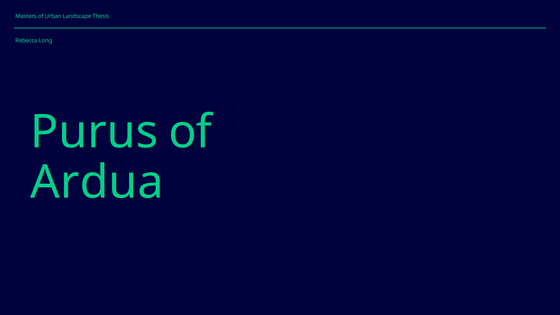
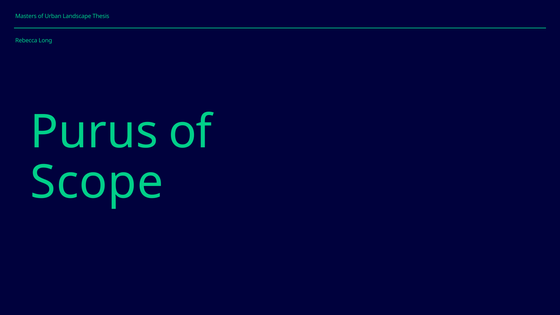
Ardua: Ardua -> Scope (97, 182)
